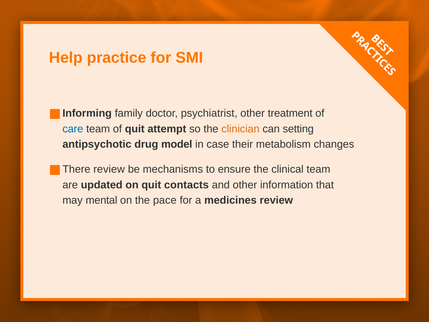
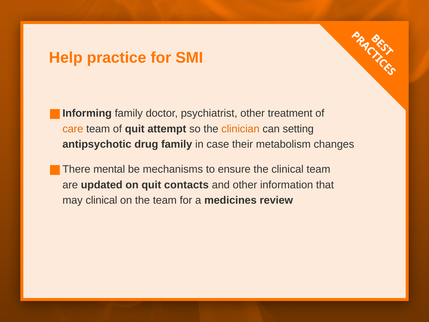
care colour: blue -> orange (73, 129)
drug model: model -> family (177, 144)
review: review -> mental (109, 169)
may mental: mental -> clinical (101, 200)
the pace: pace -> team (165, 200)
